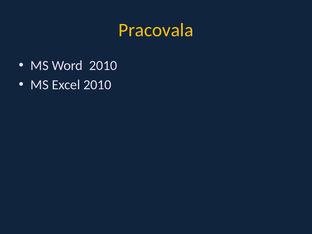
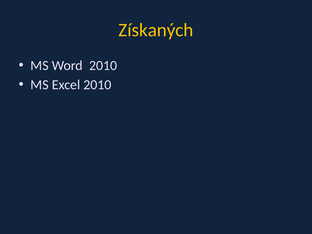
Pracovala: Pracovala -> Získaných (156, 30)
